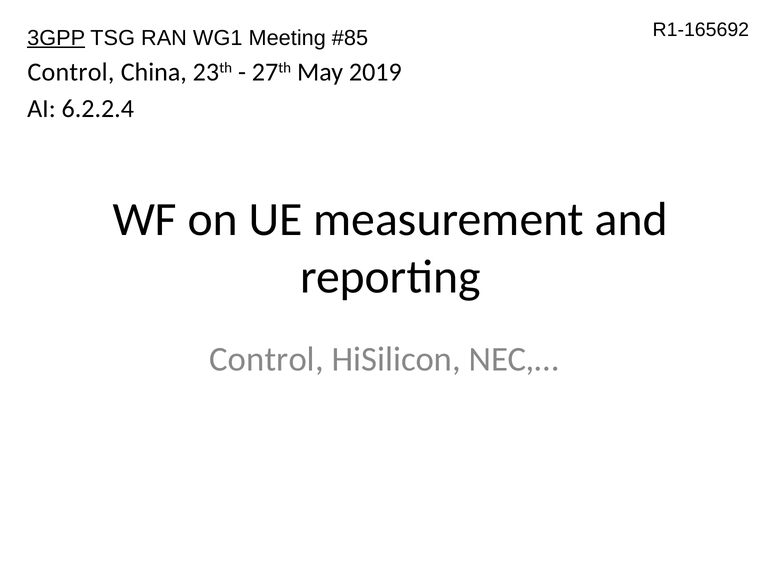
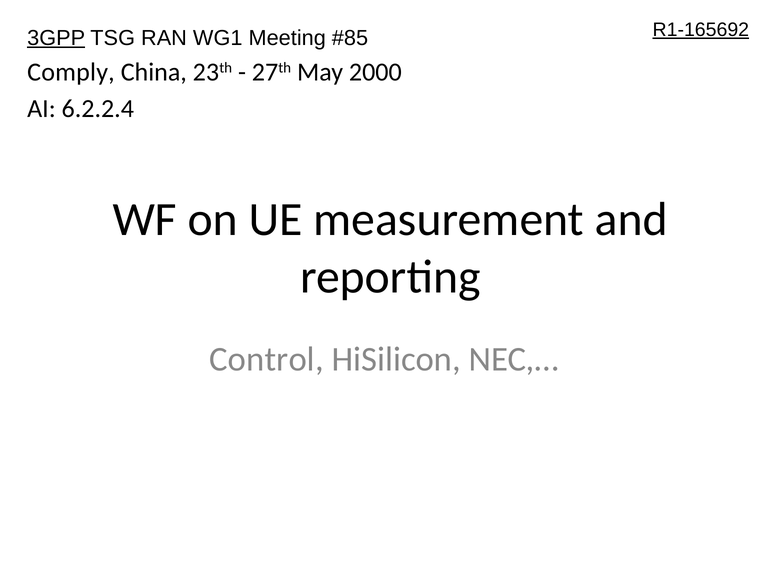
R1-165692 underline: none -> present (701, 30)
Control: Control -> Comply (71, 72)
2019: 2019 -> 2000 (375, 72)
